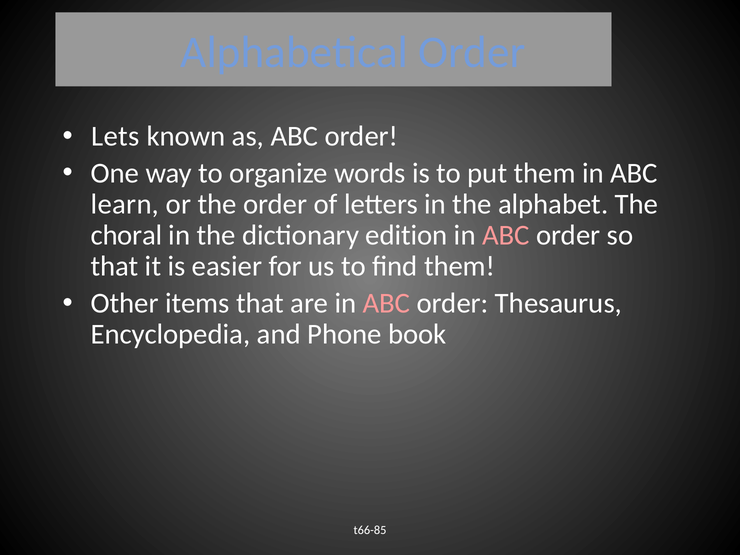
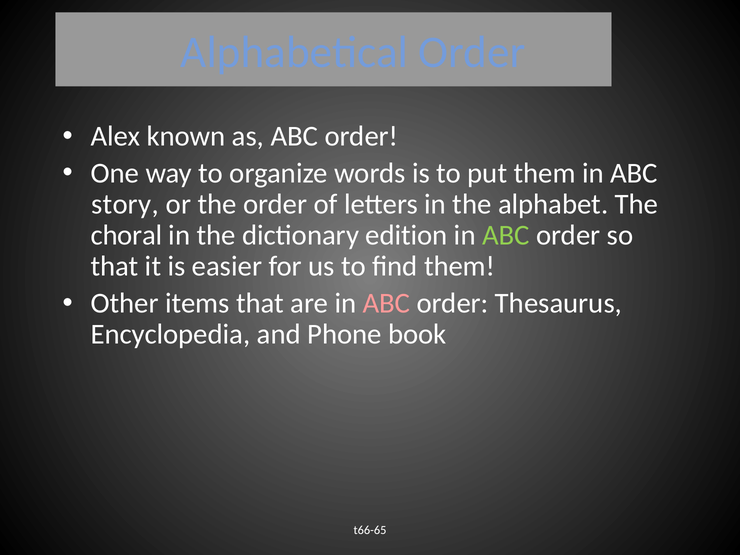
Lets: Lets -> Alex (116, 136)
learn: learn -> story (125, 204)
ABC colour: pink -> light green (506, 235)
t66-85: t66-85 -> t66-65 (370, 530)
